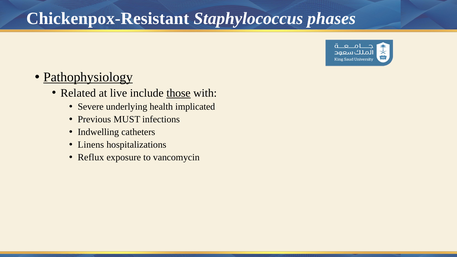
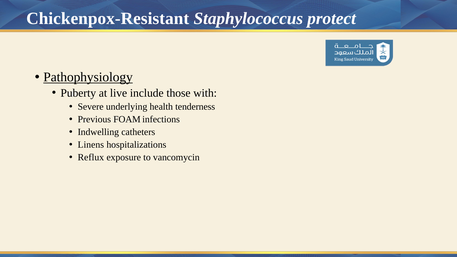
phases: phases -> protect (332, 18)
Related: Related -> Puberty (78, 93)
those underline: present -> none (178, 93)
implicated: implicated -> tenderness (195, 107)
MUST: MUST -> FOAM (127, 119)
